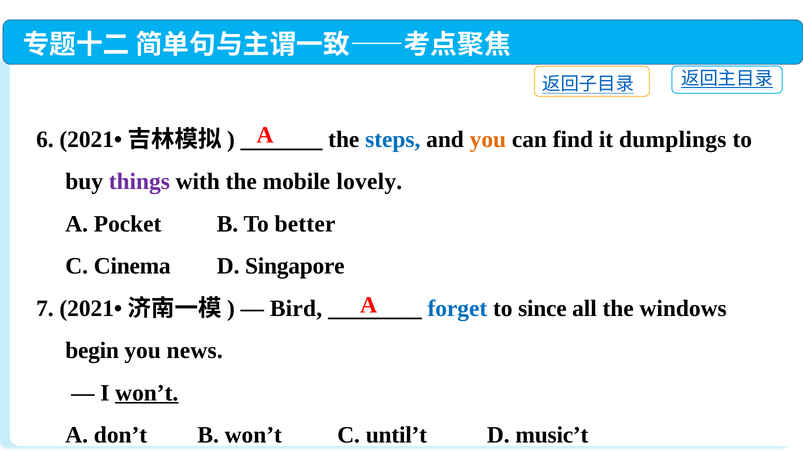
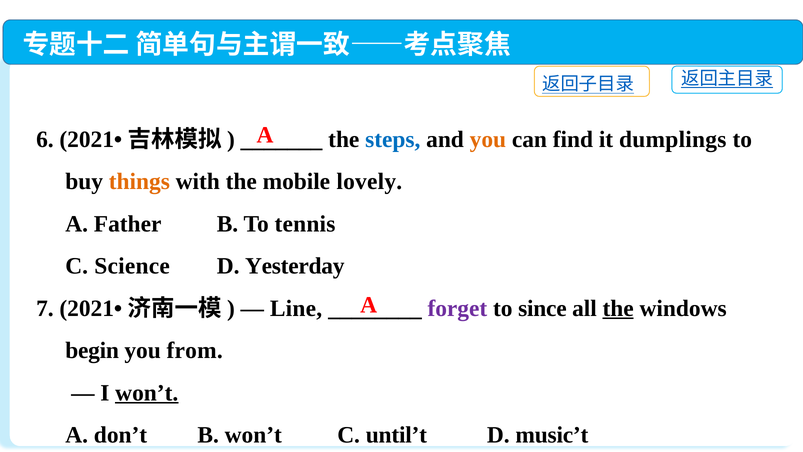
things colour: purple -> orange (139, 182)
Pocket: Pocket -> Father (128, 224)
better: better -> tennis (305, 224)
Cinema: Cinema -> Science (132, 266)
Singapore: Singapore -> Yesterday (295, 266)
Bird: Bird -> Line (296, 308)
forget colour: blue -> purple (457, 308)
the underline: none -> present (618, 308)
news: news -> from (195, 350)
